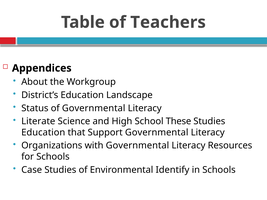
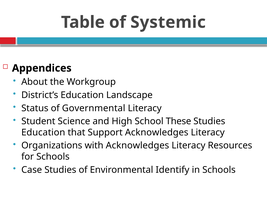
Teachers: Teachers -> Systemic (168, 22)
Literate: Literate -> Student (38, 121)
Support Governmental: Governmental -> Acknowledges (157, 133)
with Governmental: Governmental -> Acknowledges (137, 146)
